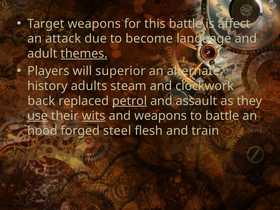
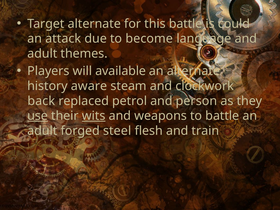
Target weapons: weapons -> alternate (94, 24)
affect: affect -> could (234, 24)
themes underline: present -> none (84, 54)
superior: superior -> available (121, 71)
adults: adults -> aware (89, 86)
petrol underline: present -> none (130, 101)
assault: assault -> person (196, 101)
hood: hood -> adult (42, 131)
